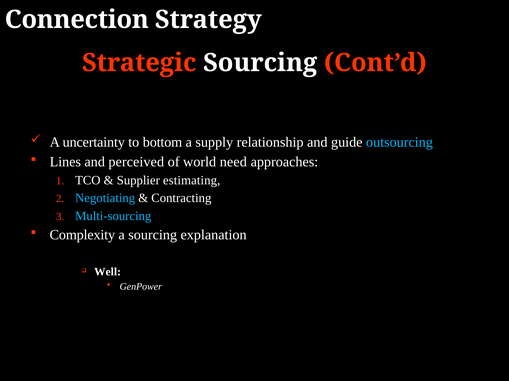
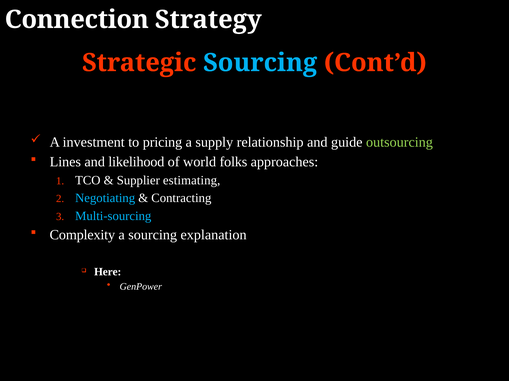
Sourcing colour: white -> light blue (260, 63)
uncertainty: uncertainty -> investment (94, 142)
bottom: bottom -> pricing (163, 142)
outsourcing colour: light blue -> light green (399, 142)
perceived: perceived -> likelihood (136, 162)
need: need -> folks (233, 162)
Well: Well -> Here (108, 272)
